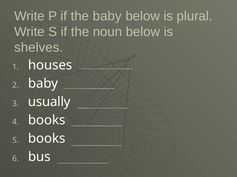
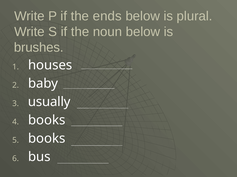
the baby: baby -> ends (107, 16)
shelves: shelves -> brushes (39, 48)
